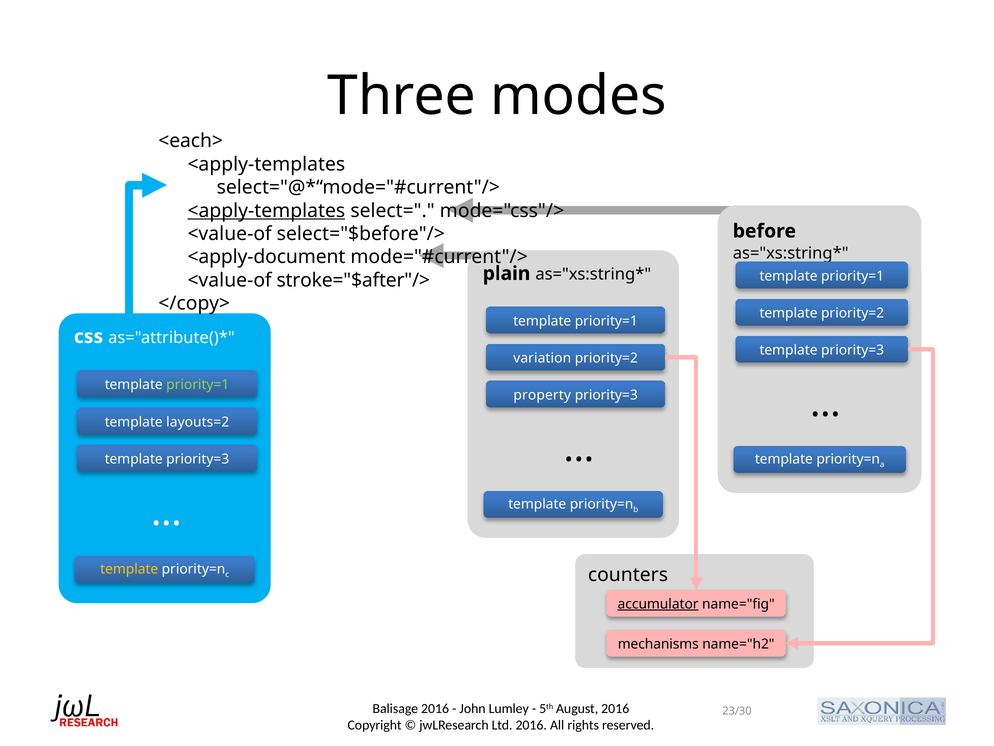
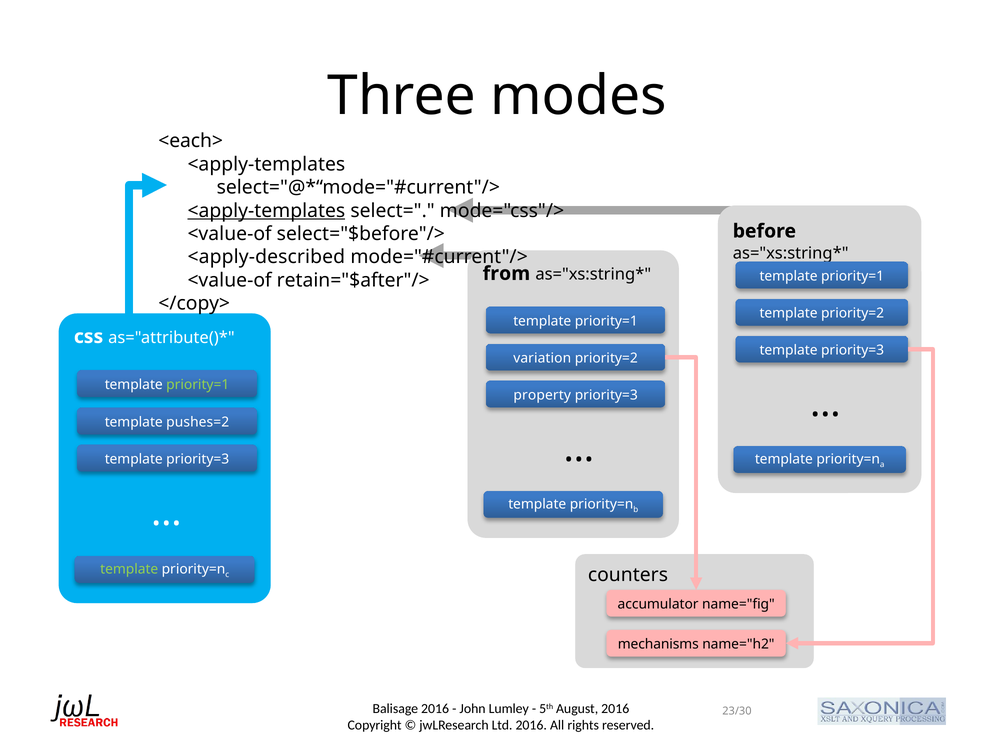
<apply-document: <apply-document -> <apply-described (266, 257)
plain: plain -> from (506, 273)
stroke="$after"/>: stroke="$after"/> -> retain="$after"/> (353, 280)
layouts=2: layouts=2 -> pushes=2 (198, 422)
template colour: yellow -> light green (129, 569)
accumulator underline: present -> none (658, 604)
